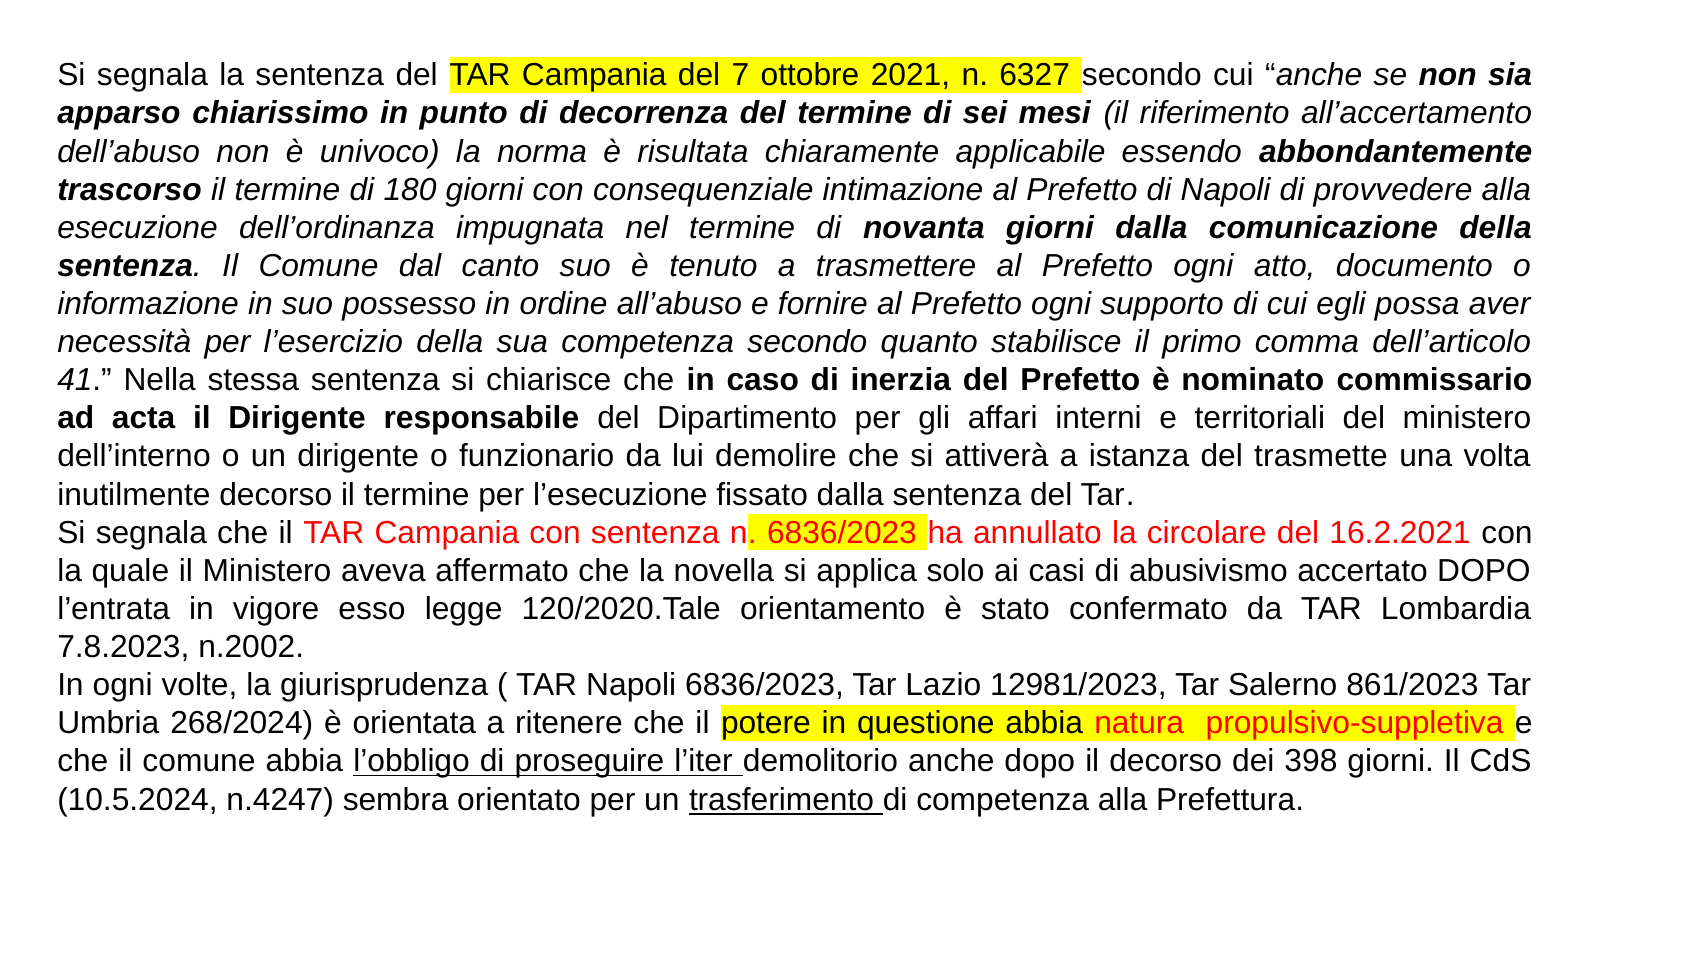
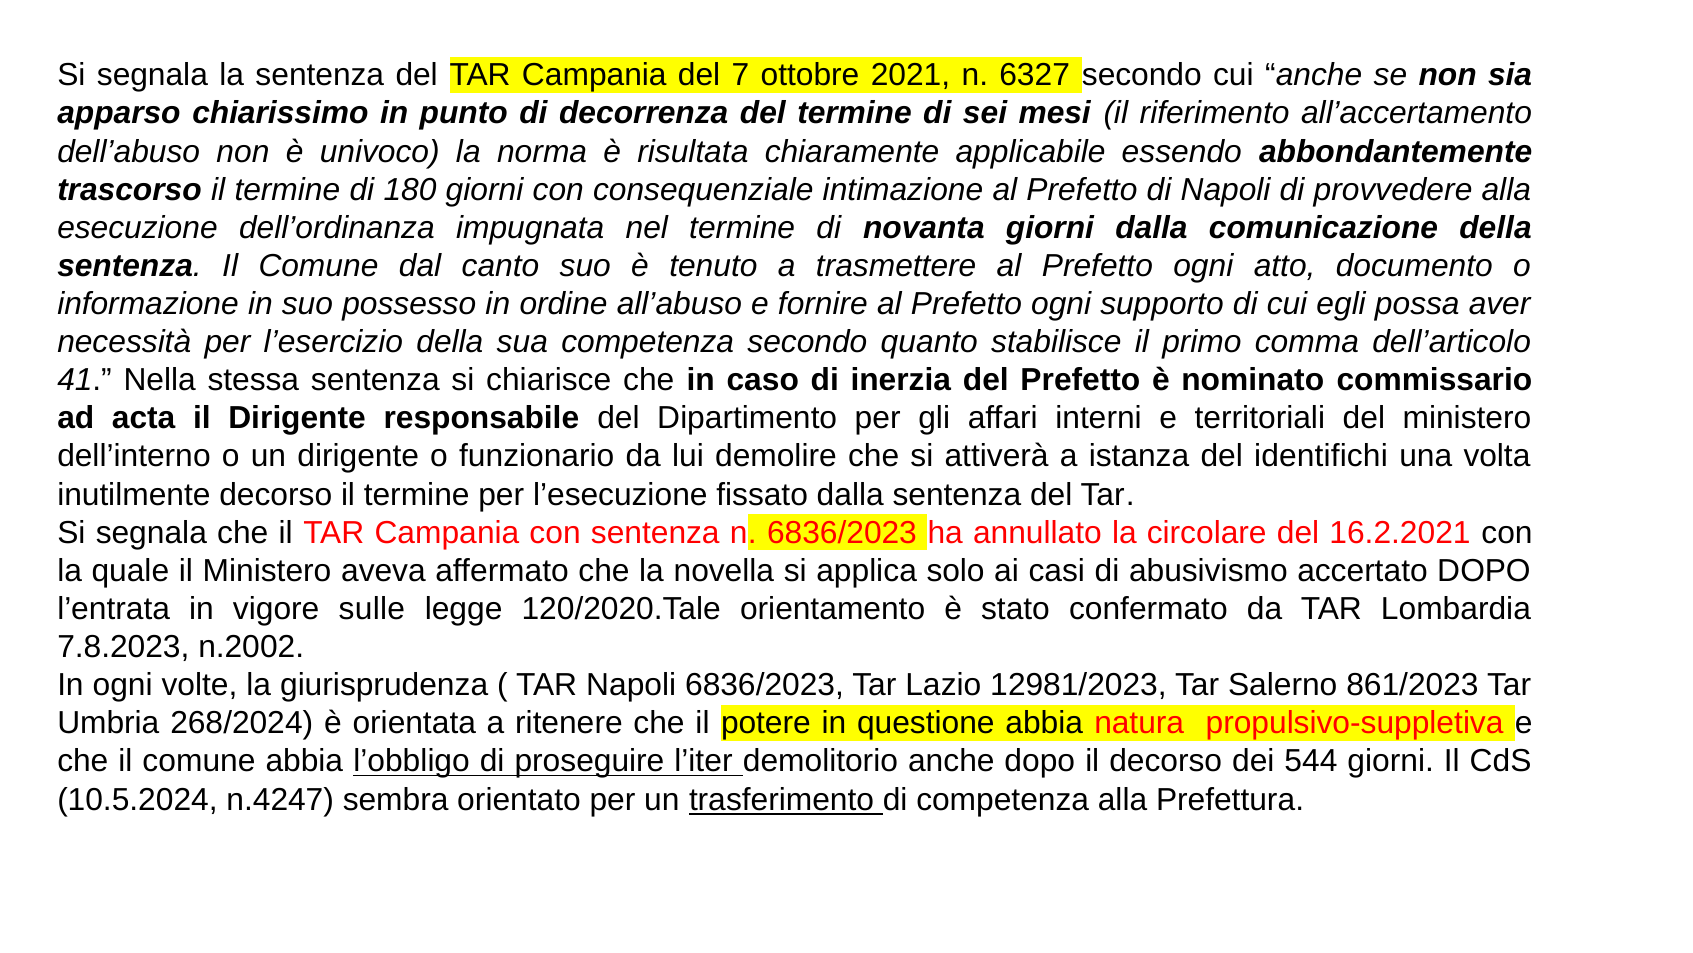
trasmette: trasmette -> identifichi (1321, 456)
esso: esso -> sulle (372, 609)
398: 398 -> 544 (1311, 761)
